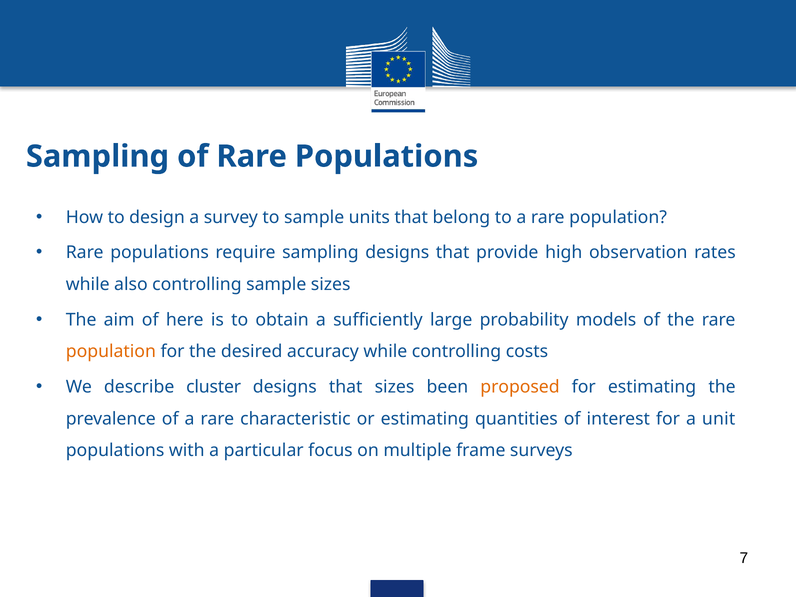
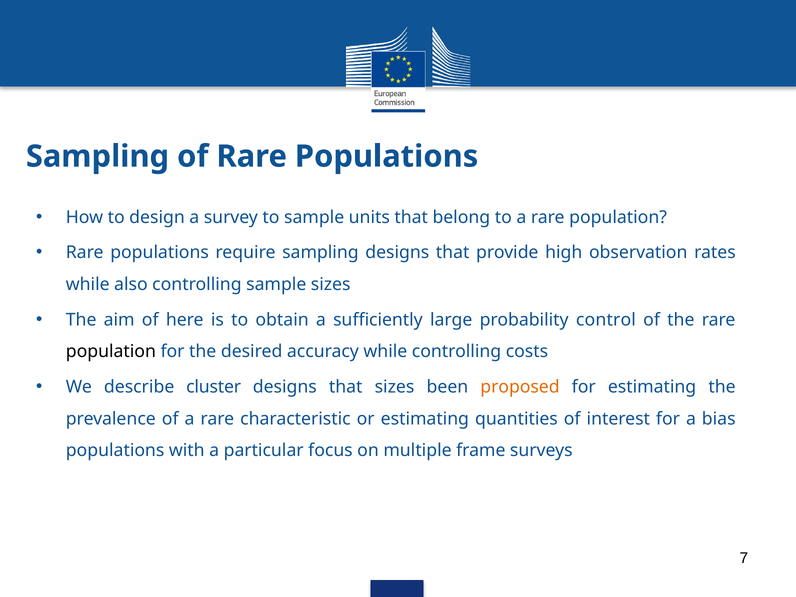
models: models -> control (606, 320)
population colour: orange -> black (111, 352)
unit: unit -> bias (719, 419)
